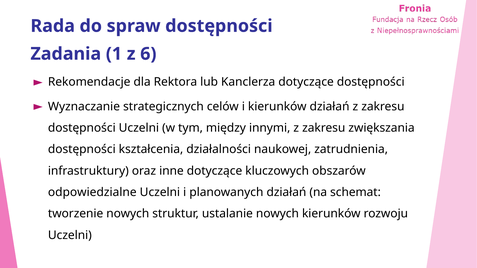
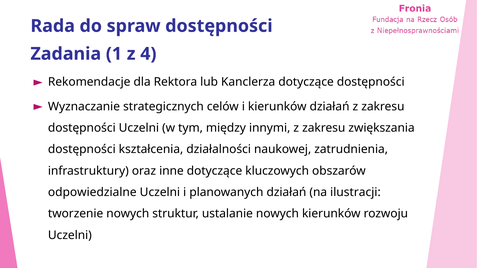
6: 6 -> 4 (148, 54)
schemat: schemat -> ilustracji (355, 192)
